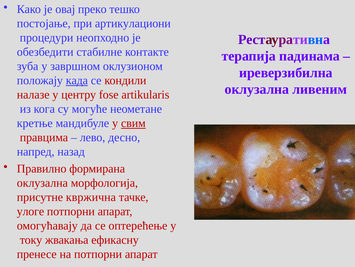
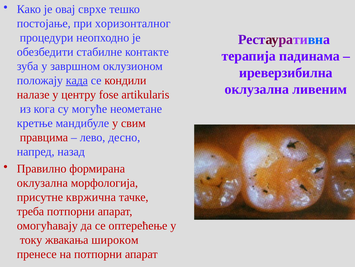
преко: преко -> сврхе (92, 9)
артикулациони: артикулациони -> хоризонталног (133, 23)
свим underline: present -> none (133, 123)
улоге: улоге -> треба (30, 211)
ефикасну: ефикасну -> широком (115, 239)
